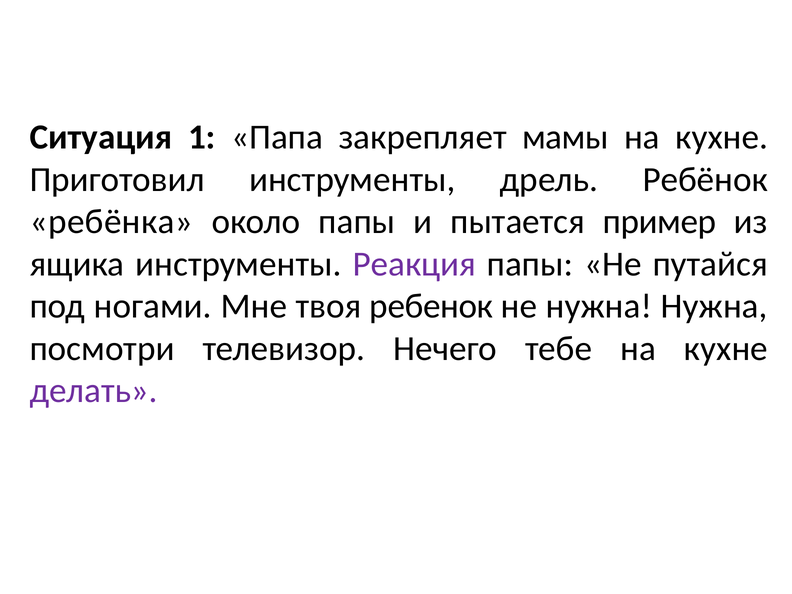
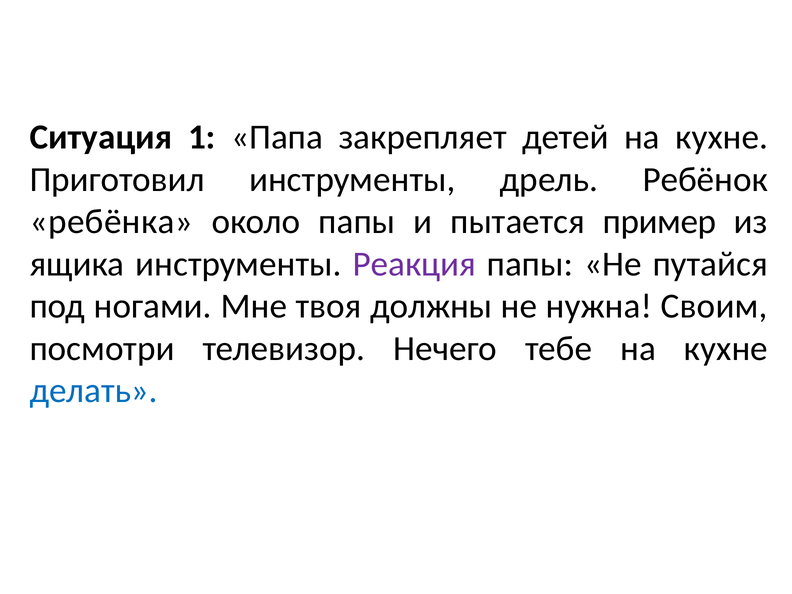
мамы: мамы -> детей (565, 137)
ребенок: ребенок -> должны (431, 306)
нужна Нужна: Нужна -> Своим (714, 306)
делать colour: purple -> blue (94, 391)
